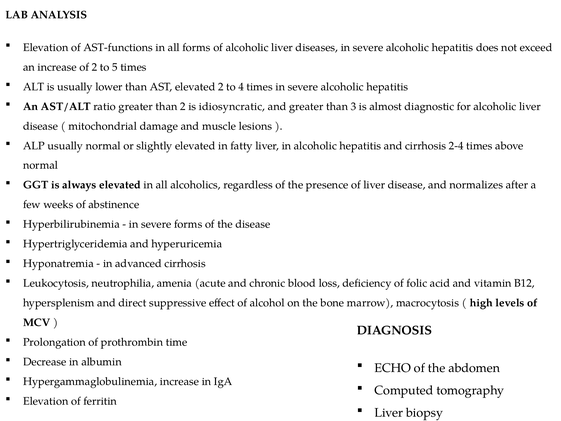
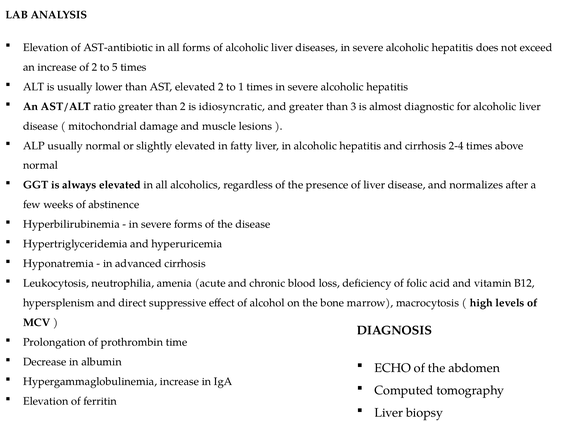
AST-functions: AST-functions -> AST-antibiotic (118, 47)
4: 4 -> 1 (241, 87)
